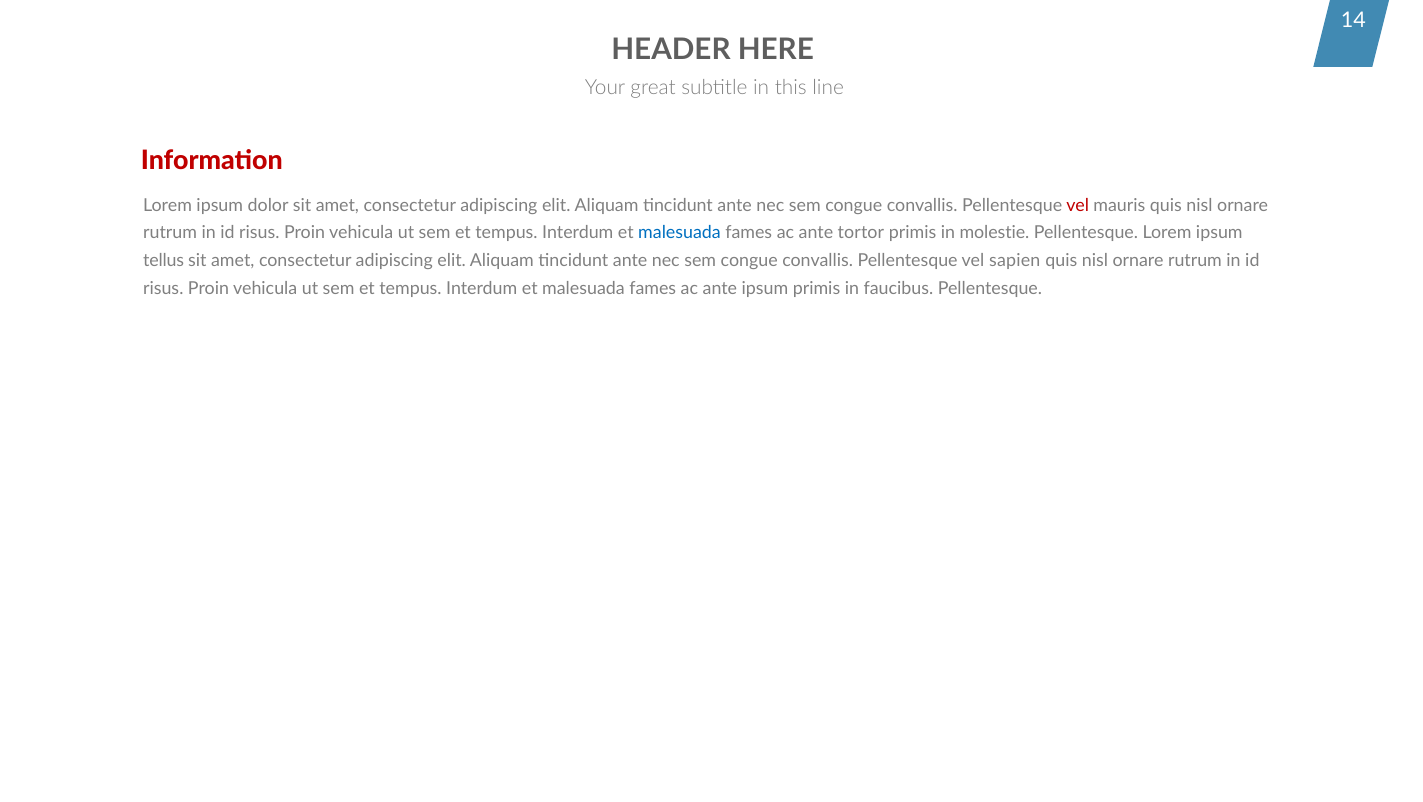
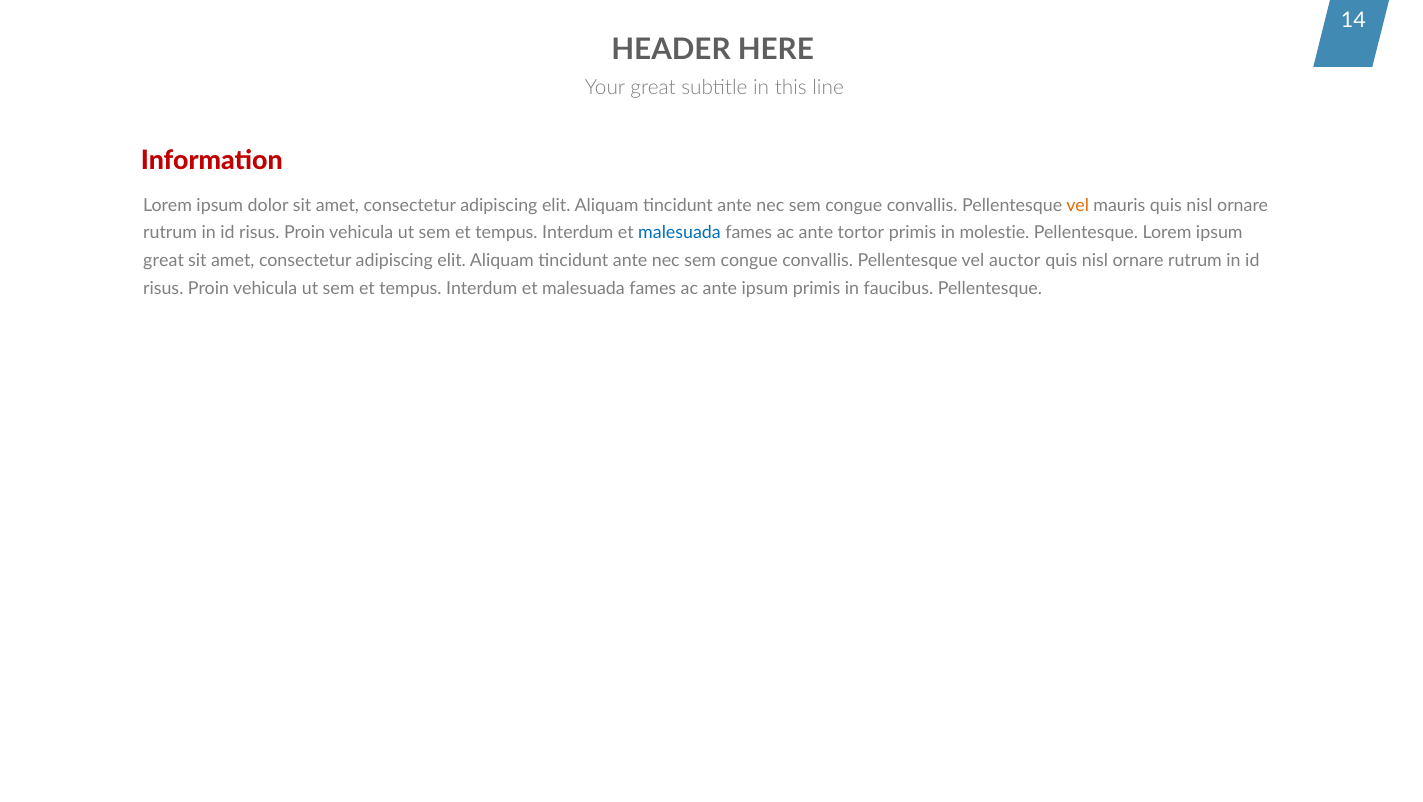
vel colour: red -> orange (1078, 205)
tellus: tellus -> great (164, 261)
sapien: sapien -> auctor (1015, 261)
